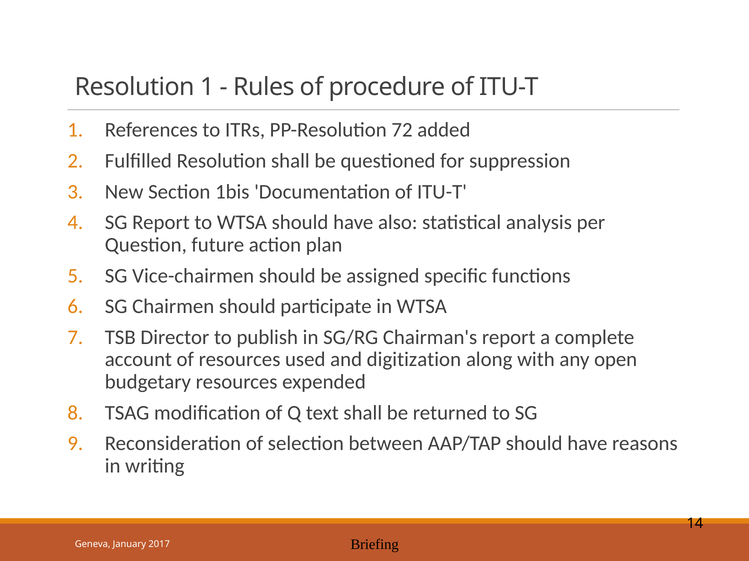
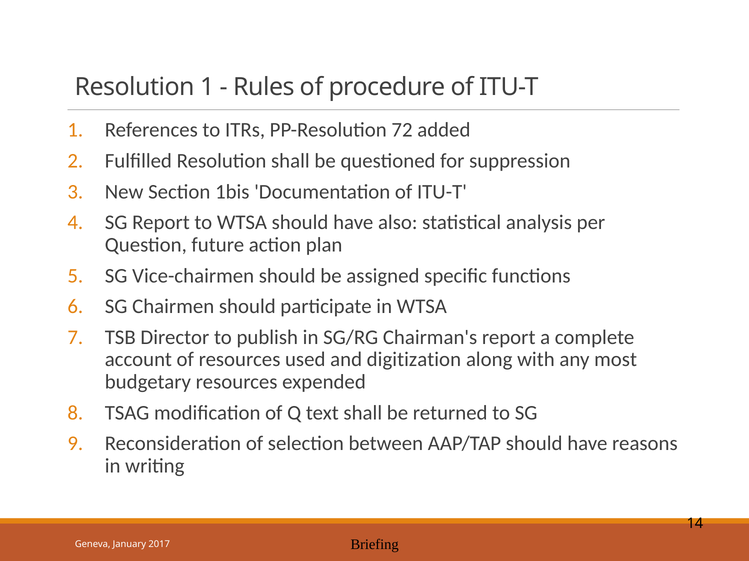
open: open -> most (616, 360)
